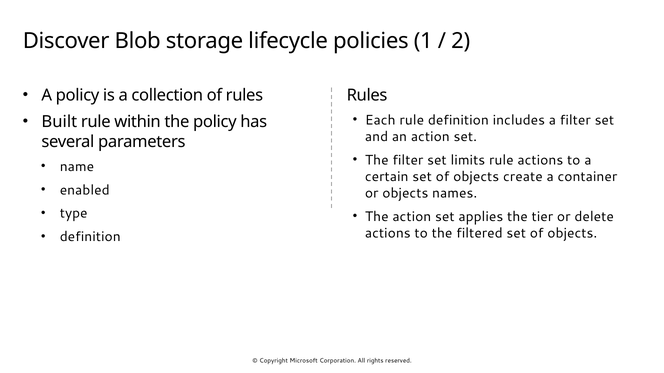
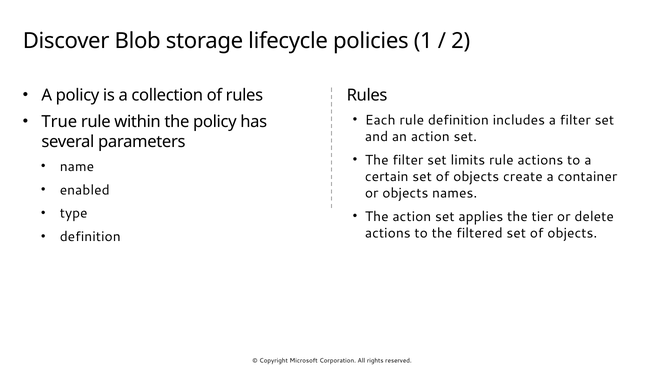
Built: Built -> True (59, 122)
